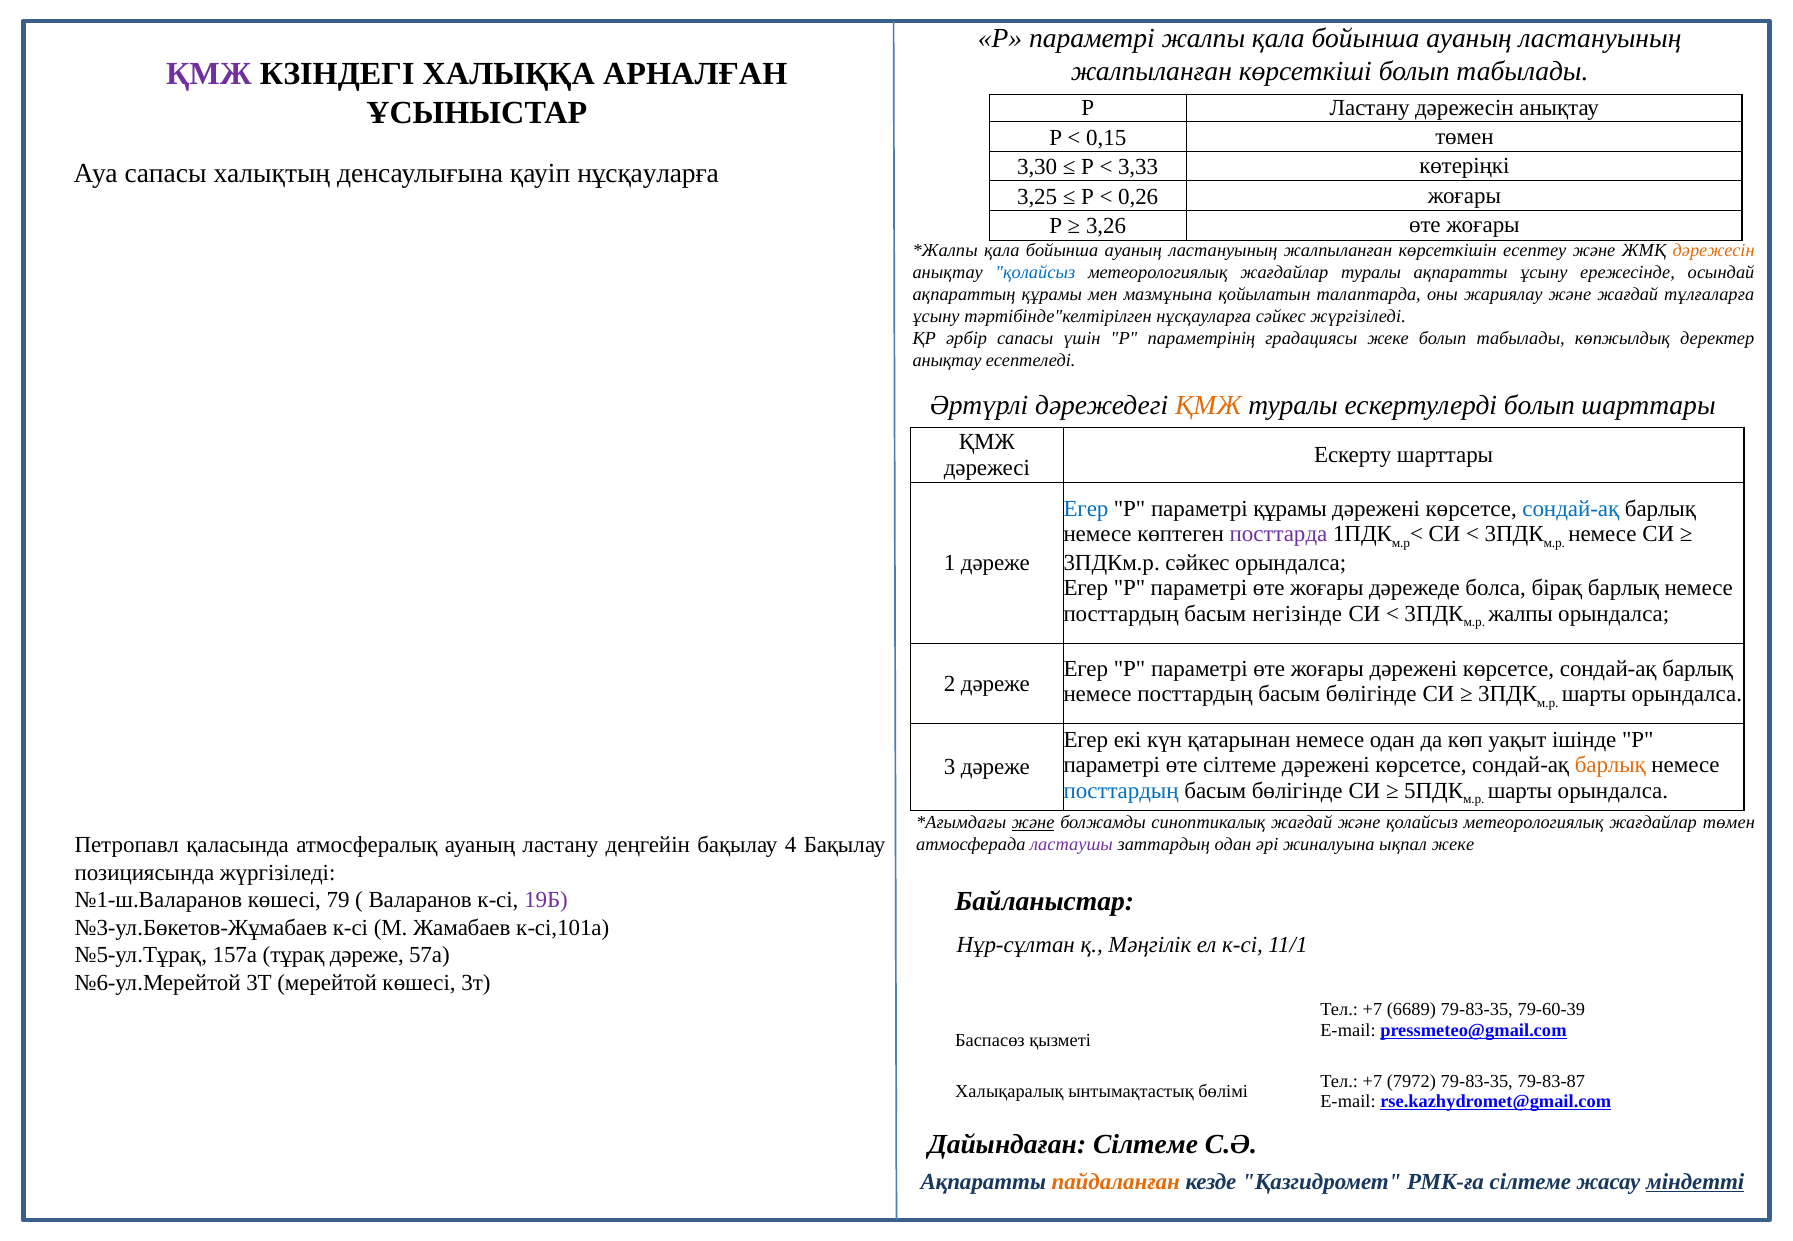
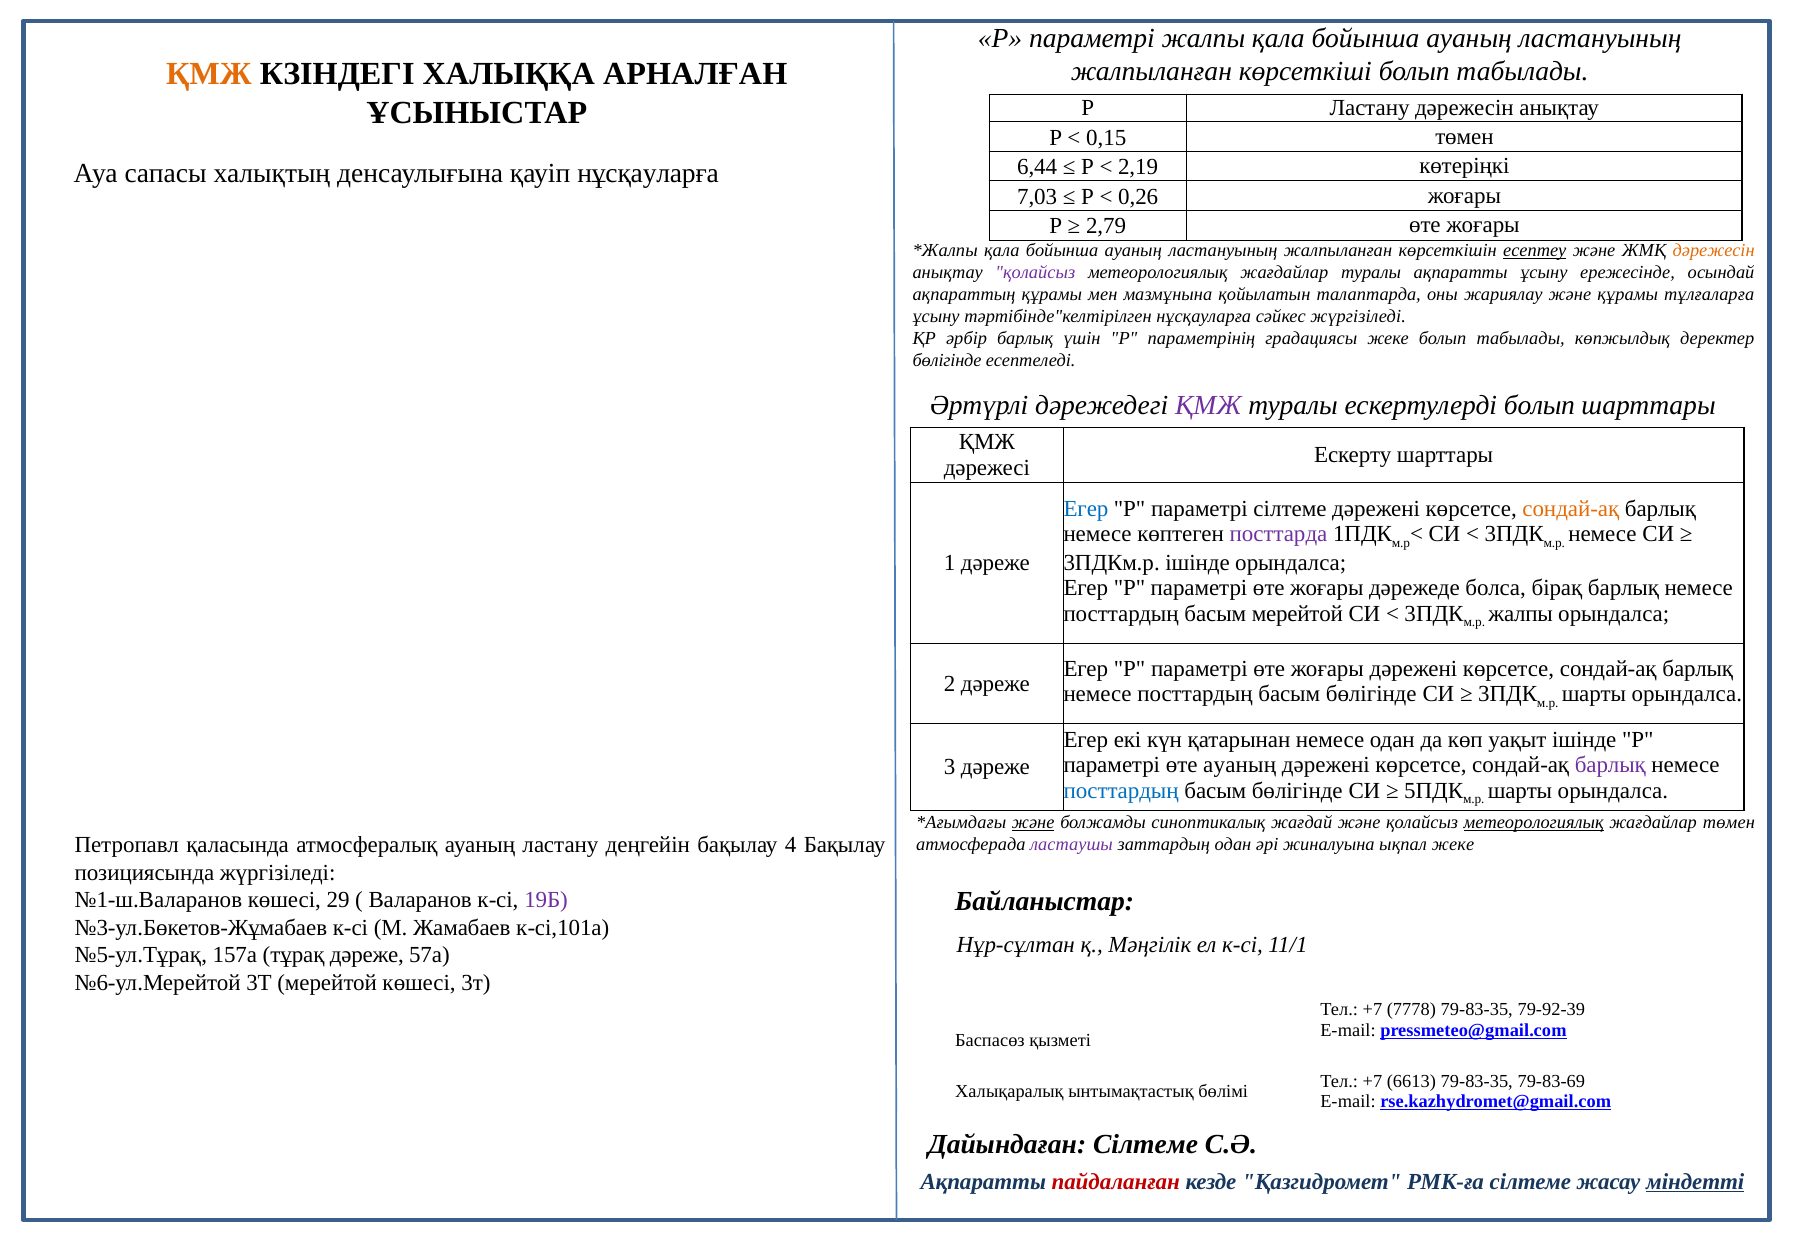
ҚМЖ colour: purple -> orange (209, 74)
3,30: 3,30 -> 6,44 (1037, 167)
3,33: 3,33 -> 2,19 (1138, 167)
3,25: 3,25 -> 7,03 (1037, 197)
3,26: 3,26 -> 2,79 (1106, 226)
есептеу underline: none -> present (1535, 250)
қолайсыз colour: blue -> purple (1035, 272)
және жағдай: жағдай -> құрамы (1628, 295)
әрбір сапасы: сапасы -> барлық (1025, 339)
анықтау: анықтау -> бөлігінде (947, 361)
ҚМЖ colour: orange -> purple (1208, 406)
параметрі құрамы: құрамы -> сілтеме (1290, 509)
сондай-ақ colour: blue -> orange (1571, 509)
3ПДКм.р сәйкес: сәйкес -> ішінде (1198, 563)
басым негізінде: негізінде -> мерейтой (1297, 614)
өте сілтеме: сілтеме -> ауаның (1240, 765)
барлық colour: orange -> purple (1610, 765)
метеорологиялық underline: none -> present (1534, 823)
79: 79 -> 29 (338, 900)
6689: 6689 -> 7778 (1411, 1010)
79-60-39: 79-60-39 -> 79-92-39 (1551, 1010)
7972: 7972 -> 6613 (1411, 1082)
79-83-87: 79-83-87 -> 79-83-69 (1551, 1082)
пайдаланған colour: orange -> red (1116, 1182)
